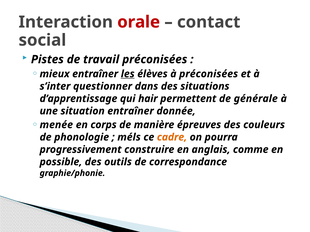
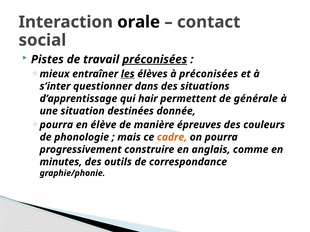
orale colour: red -> black (139, 22)
préconisées underline: none -> present (155, 60)
situation entraîner: entraîner -> destinées (131, 111)
menée: menée -> pourra (56, 125)
corps: corps -> élève (103, 125)
méls: méls -> mais (129, 137)
possible: possible -> minutes (61, 162)
